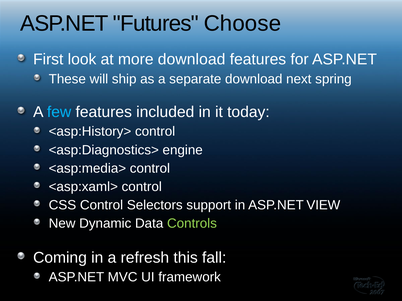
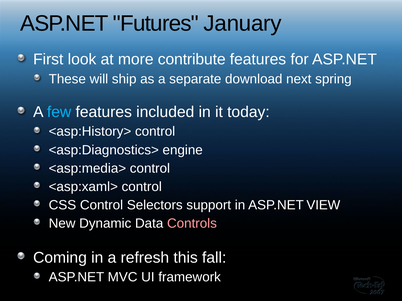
Choose: Choose -> January (243, 24)
more download: download -> contribute (192, 59)
Controls colour: light green -> pink (192, 224)
